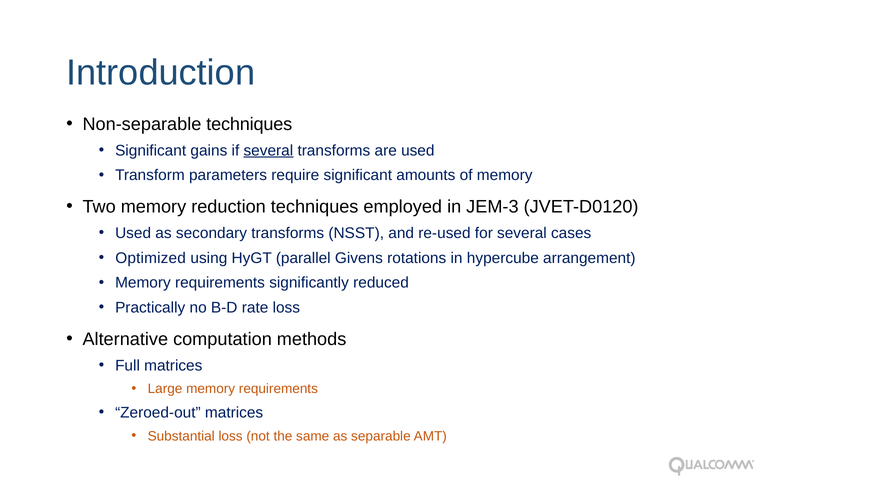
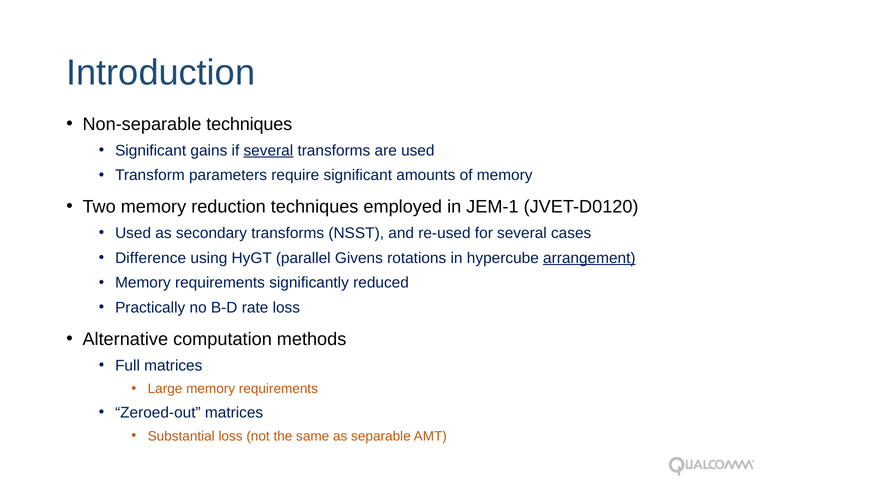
JEM-3: JEM-3 -> JEM-1 (492, 207)
Optimized: Optimized -> Difference (151, 258)
arrangement underline: none -> present (589, 258)
